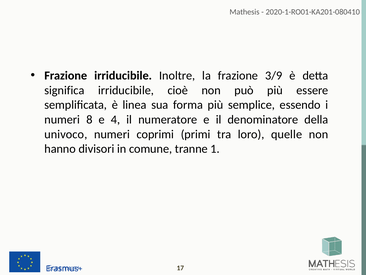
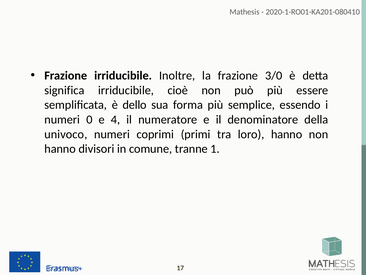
3/9: 3/9 -> 3/0 (274, 75)
linea: linea -> dello (135, 105)
8: 8 -> 0 (89, 119)
loro quelle: quelle -> hanno (287, 134)
